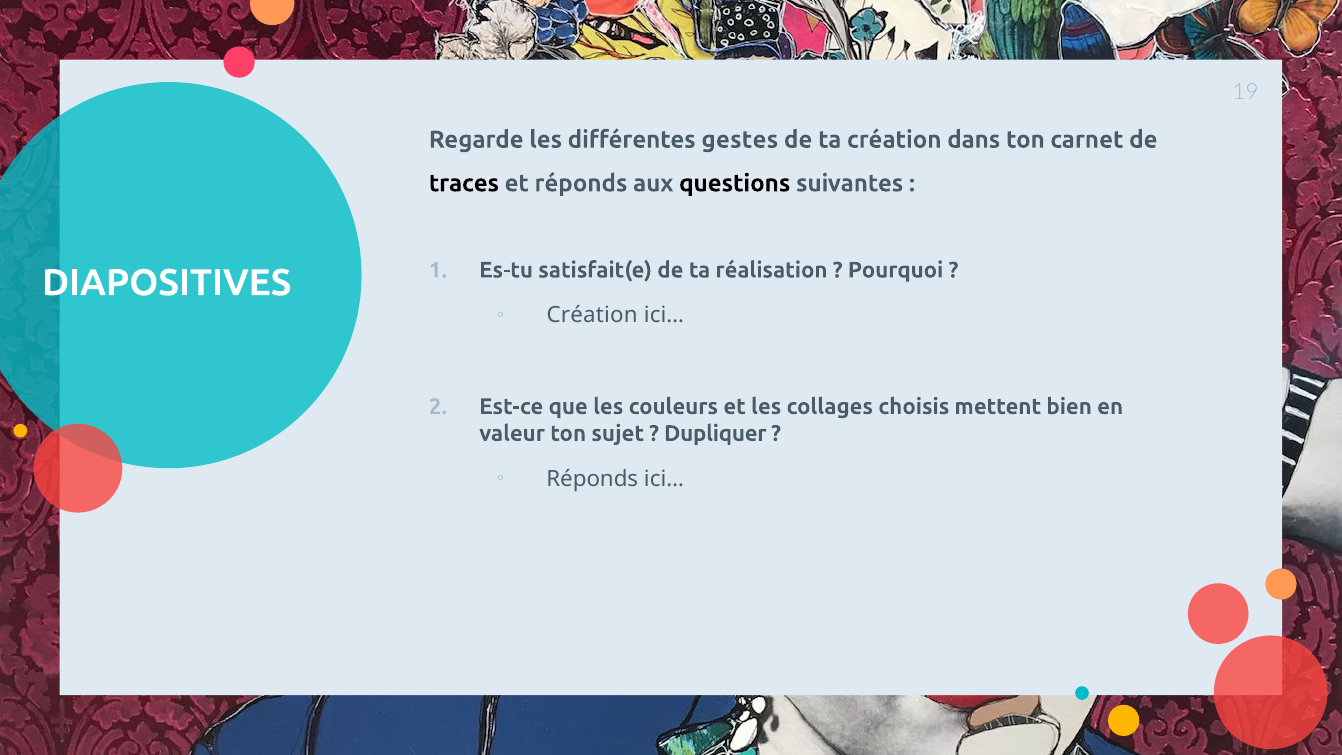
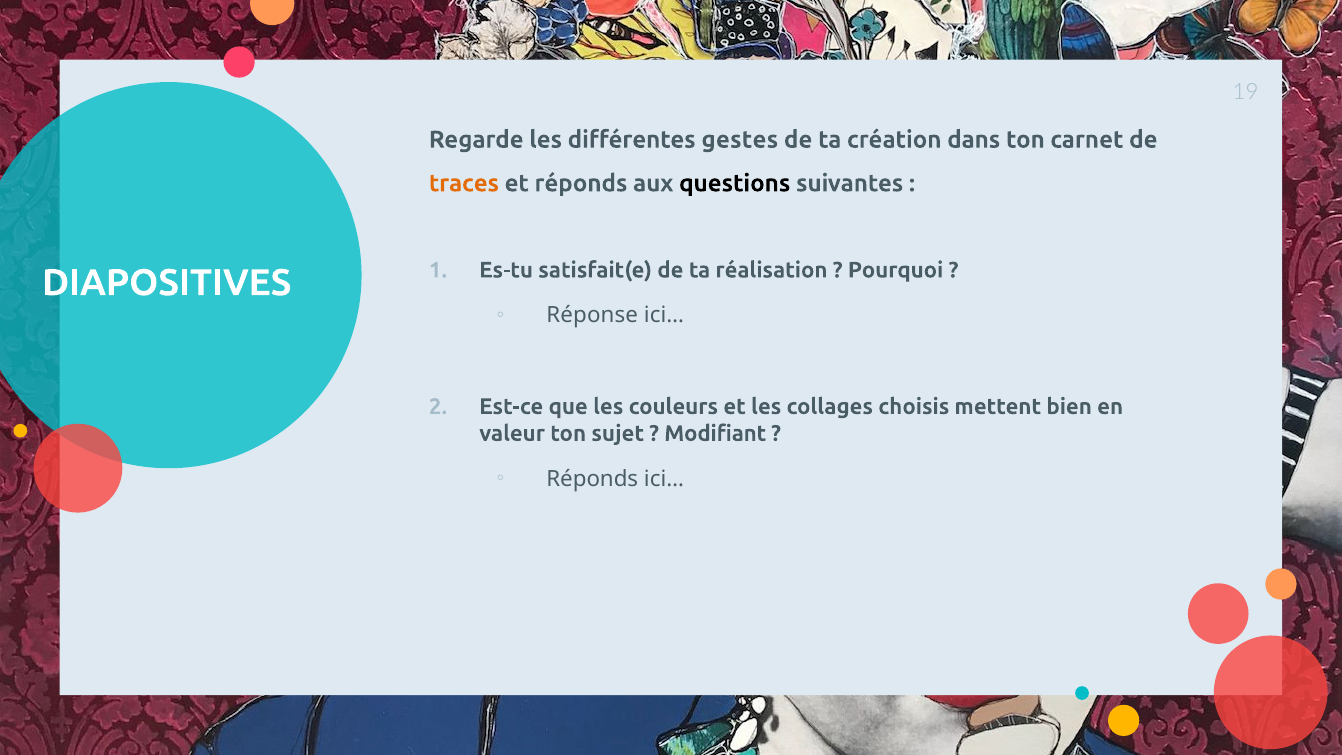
traces colour: black -> orange (464, 183)
Création: Création -> Réponse (592, 316)
Dupliquer: Dupliquer -> Modifiant (715, 433)
